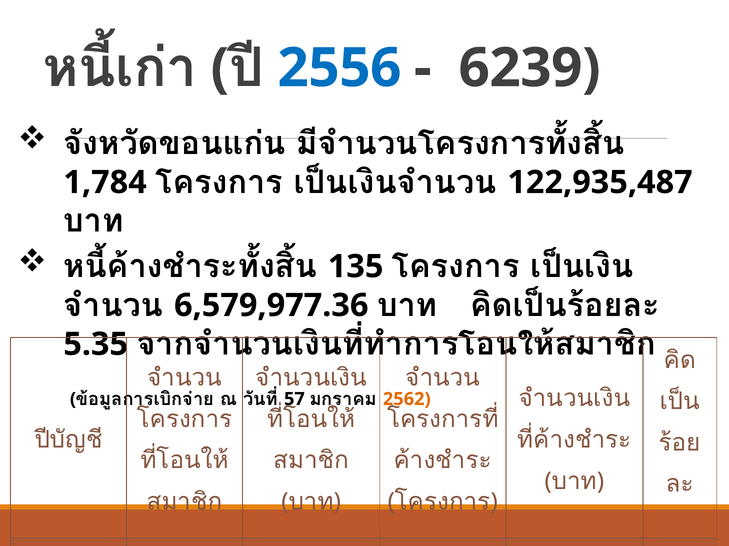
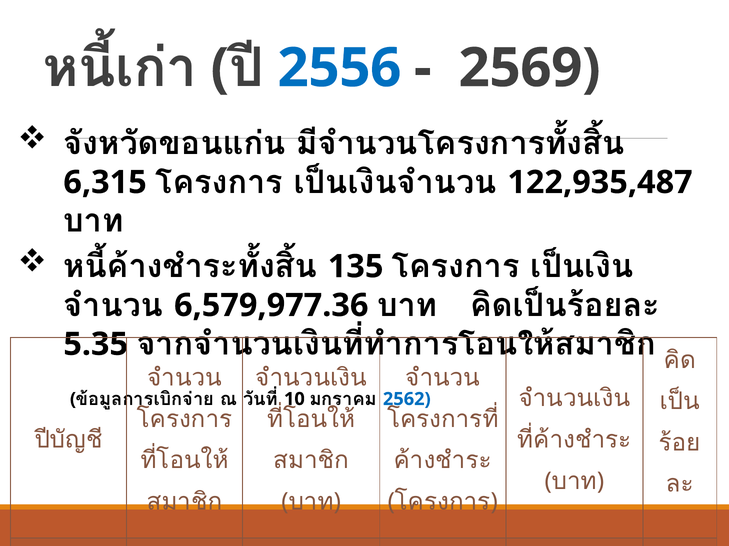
6239: 6239 -> 2569 (530, 68)
1,784: 1,784 -> 6,315 (105, 183)
57: 57 -> 10 (294, 400)
2562 colour: orange -> blue (407, 400)
